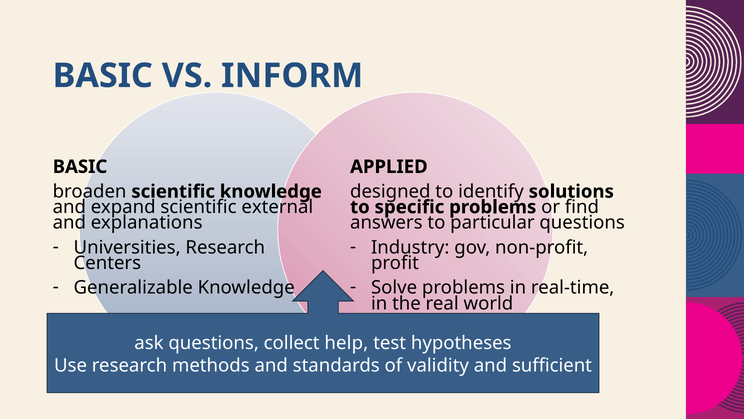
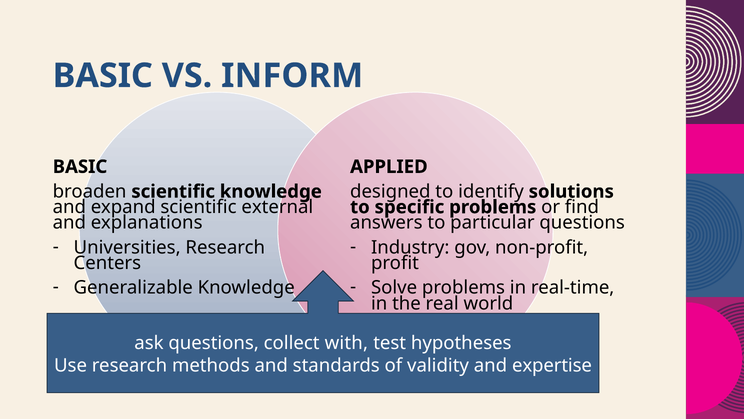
help: help -> with (346, 343)
sufficient: sufficient -> expertise (552, 365)
